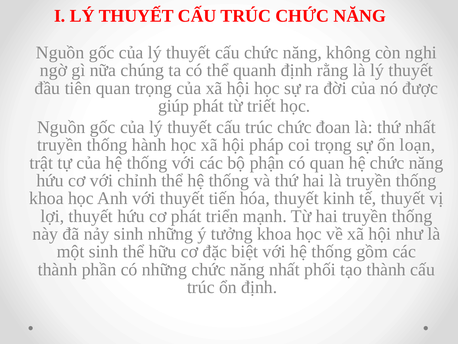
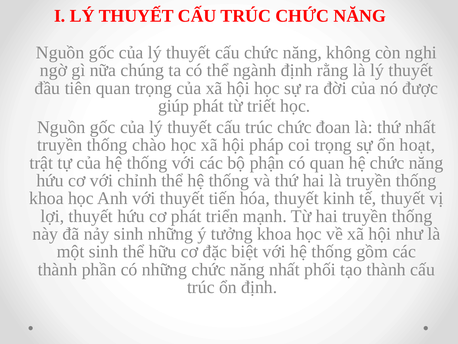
quanh: quanh -> ngành (255, 70)
hành: hành -> chào (149, 145)
loạn: loạn -> hoạt (417, 145)
